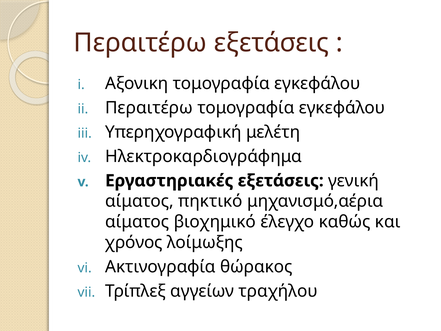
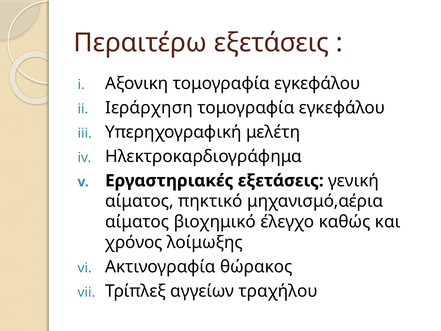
Περαιτέρω: Περαιτέρω -> Ιεράρχηση (149, 108)
